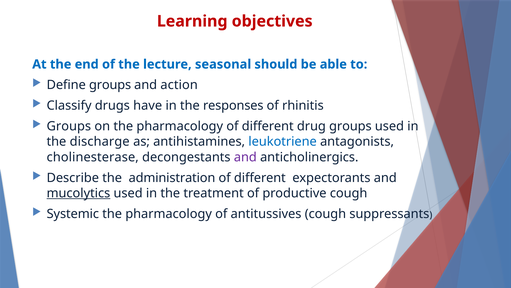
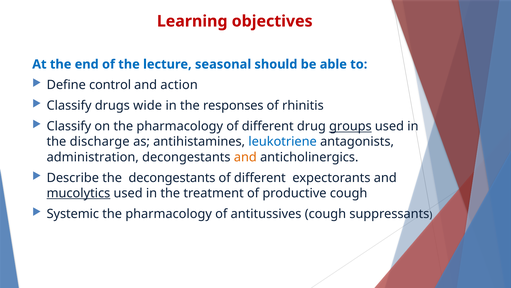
Define groups: groups -> control (110, 85)
have: have -> wide (148, 106)
Groups: Groups -> Classify (69, 126)
groups underline: none -> present (350, 126)
cholinesterase: cholinesterase -> administration (93, 157)
and colour: purple -> orange (245, 157)
the administration: administration -> decongestants (172, 177)
